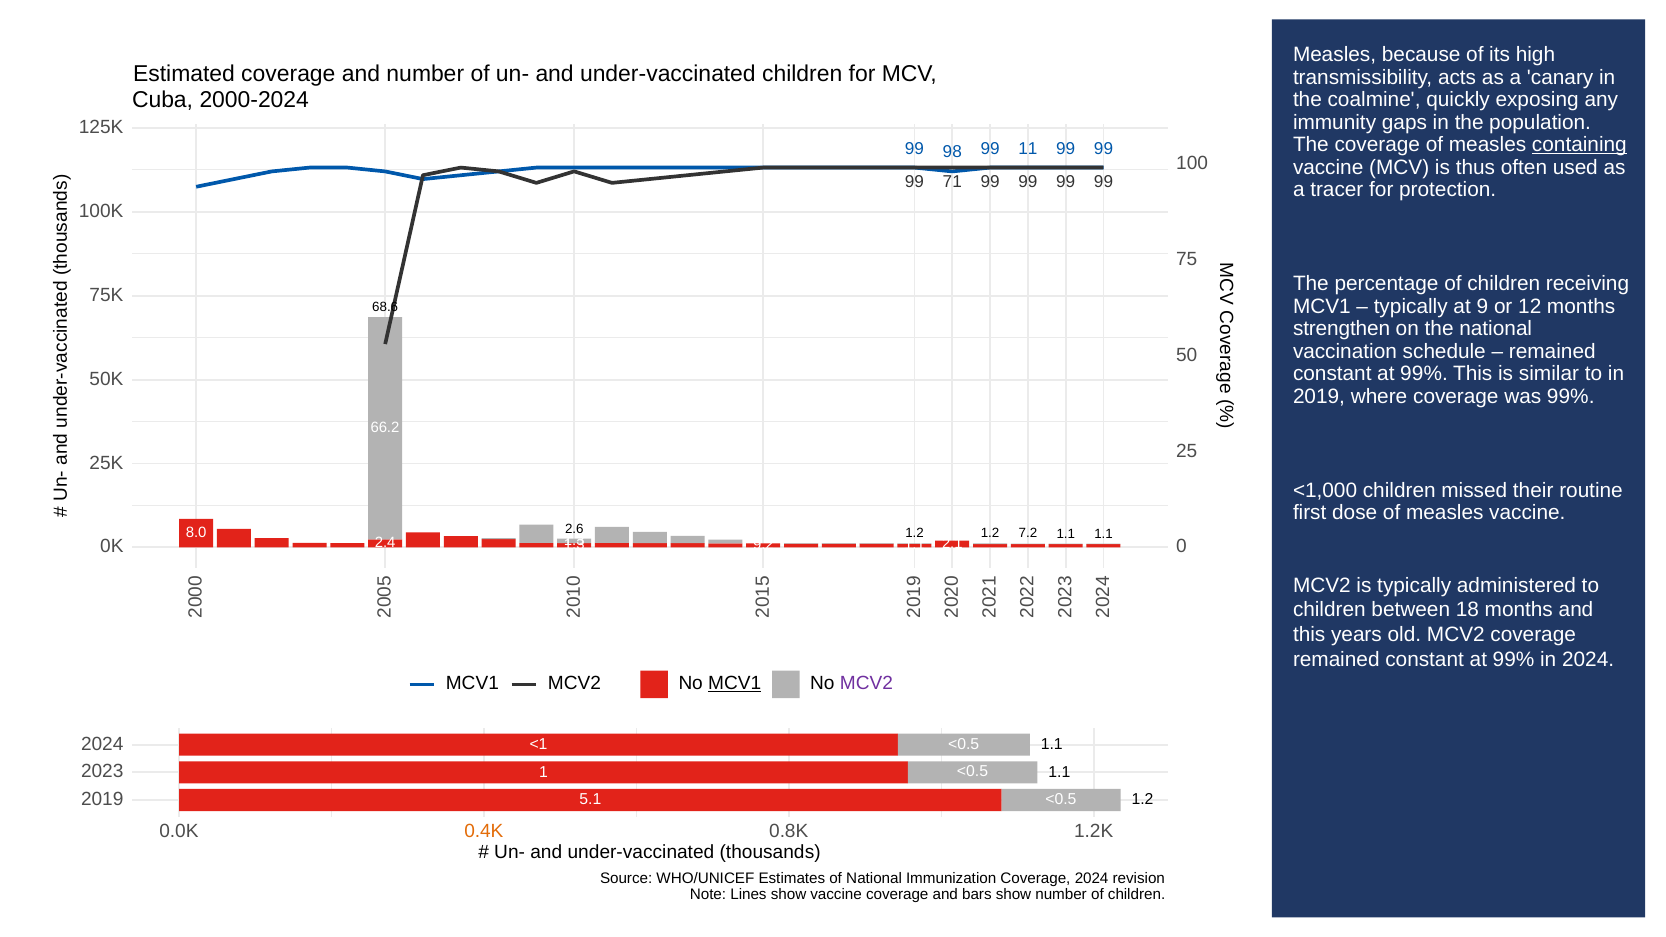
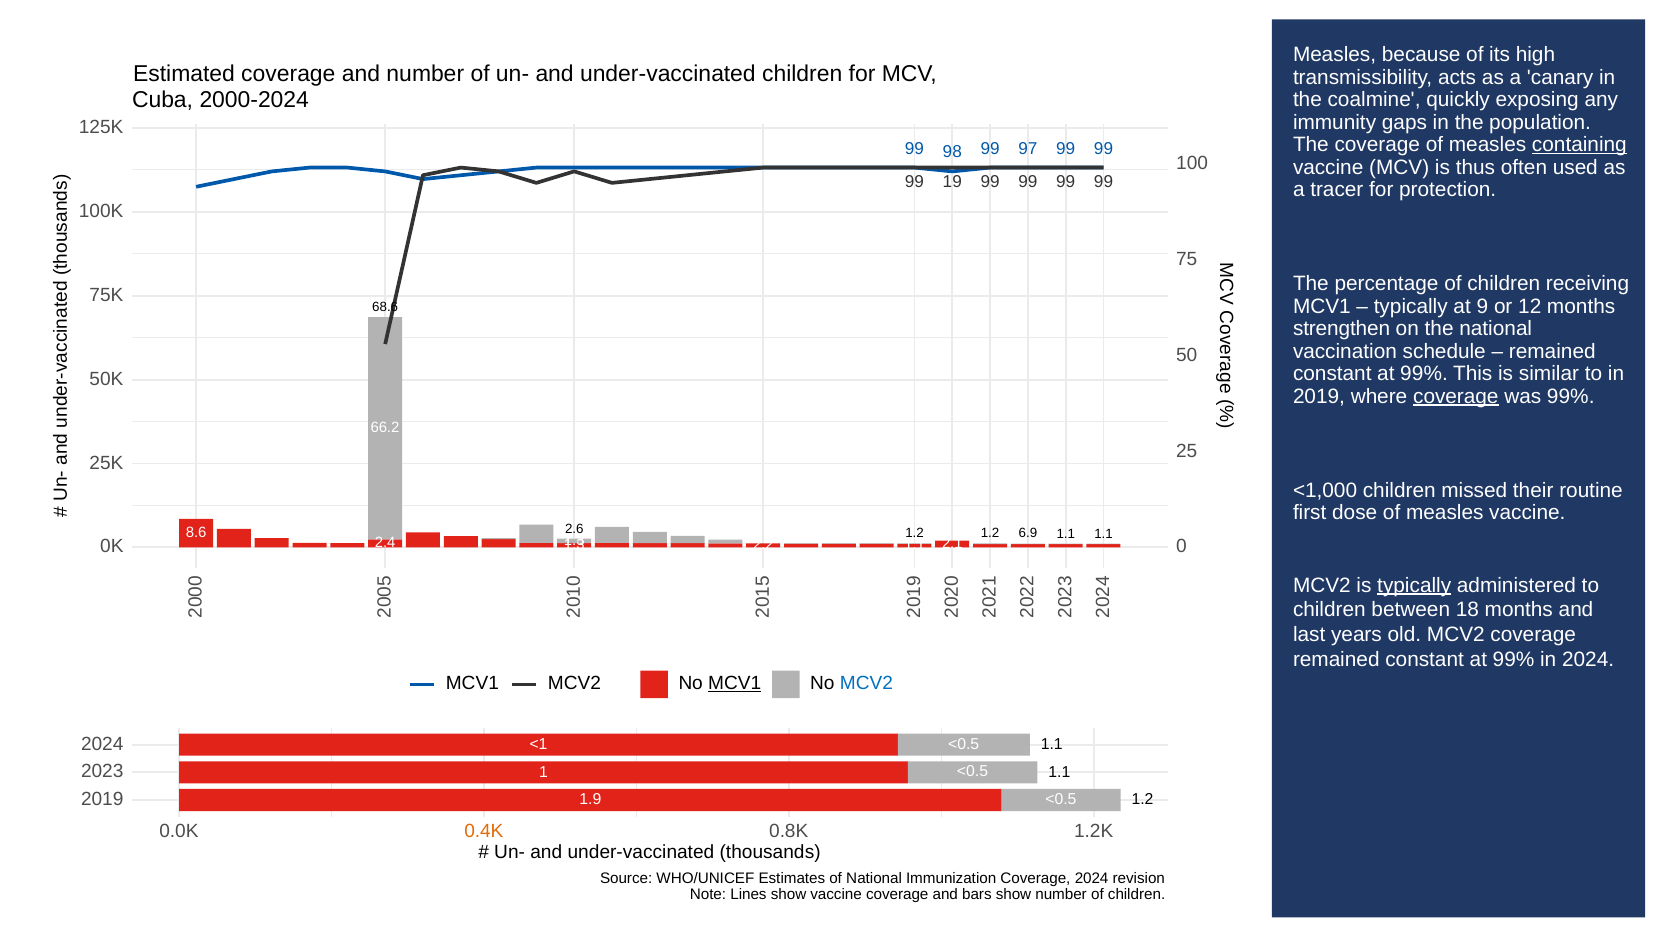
11: 11 -> 97 (1028, 148)
71: 71 -> 19 (952, 182)
coverage underline: none -> present (1456, 396)
7.2: 7.2 -> 6.9 (1028, 534)
8.0: 8.0 -> 8.6 (196, 533)
9.2: 9.2 -> 2.2 (763, 545)
typically underline: none -> present (1414, 585)
this: this -> last (1309, 635)
MCV2 colour: purple -> blue (867, 684)
5.1: 5.1 -> 1.9 (590, 800)
